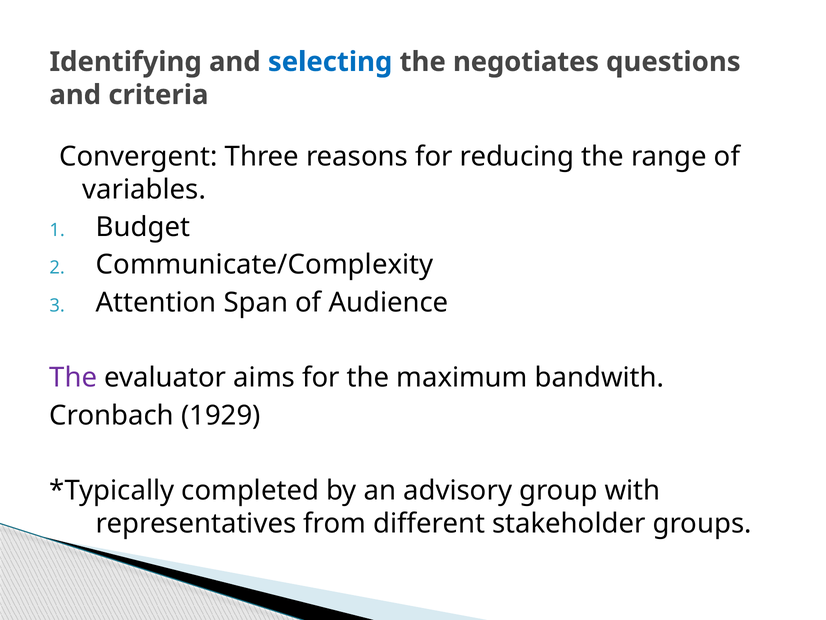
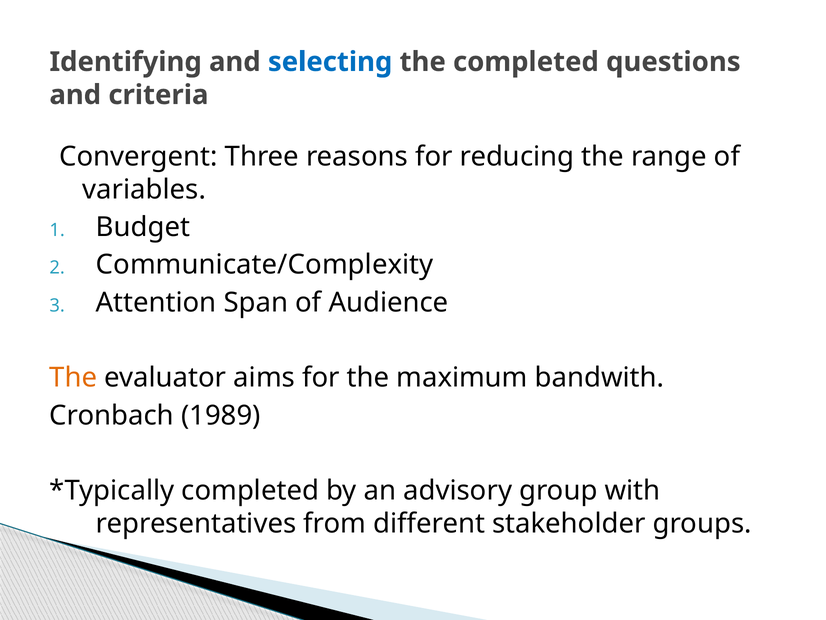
the negotiates: negotiates -> completed (526, 62)
The colour: purple -> orange (73, 378)
1929: 1929 -> 1989 (221, 415)
